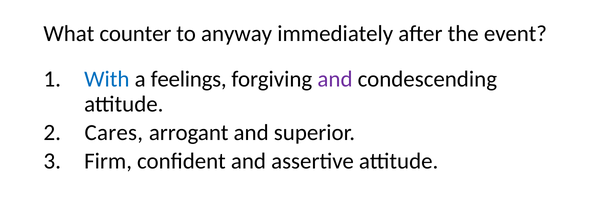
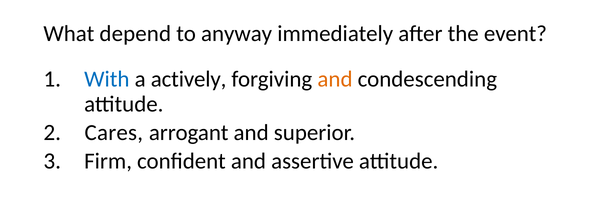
counter: counter -> depend (135, 34)
feelings: feelings -> actively (189, 80)
and colour: purple -> orange (335, 80)
